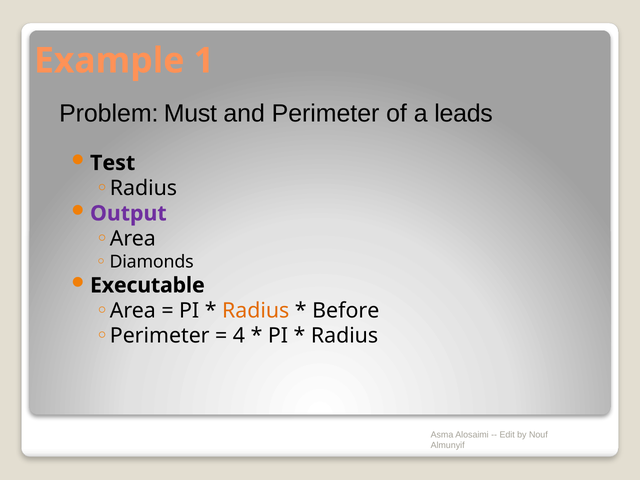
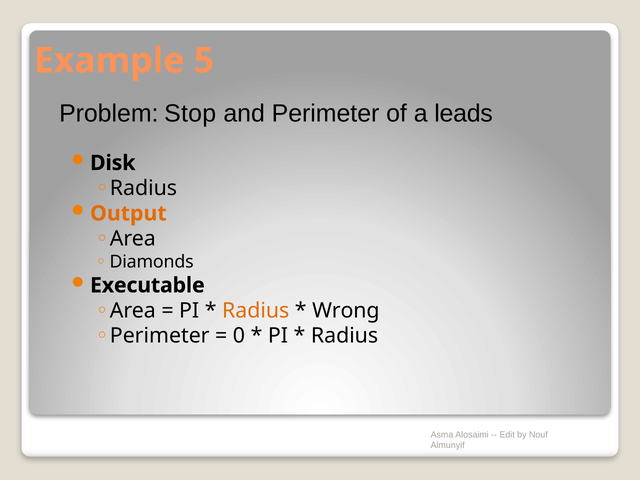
1: 1 -> 5 (204, 61)
Must: Must -> Stop (190, 114)
Test: Test -> Disk (113, 163)
Output colour: purple -> orange (128, 213)
Before: Before -> Wrong (346, 311)
4: 4 -> 0 (239, 336)
